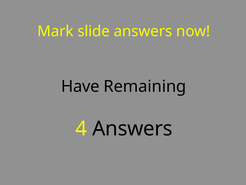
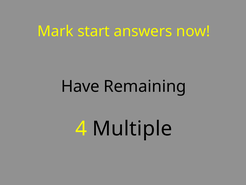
slide: slide -> start (94, 31)
4 Answers: Answers -> Multiple (132, 128)
